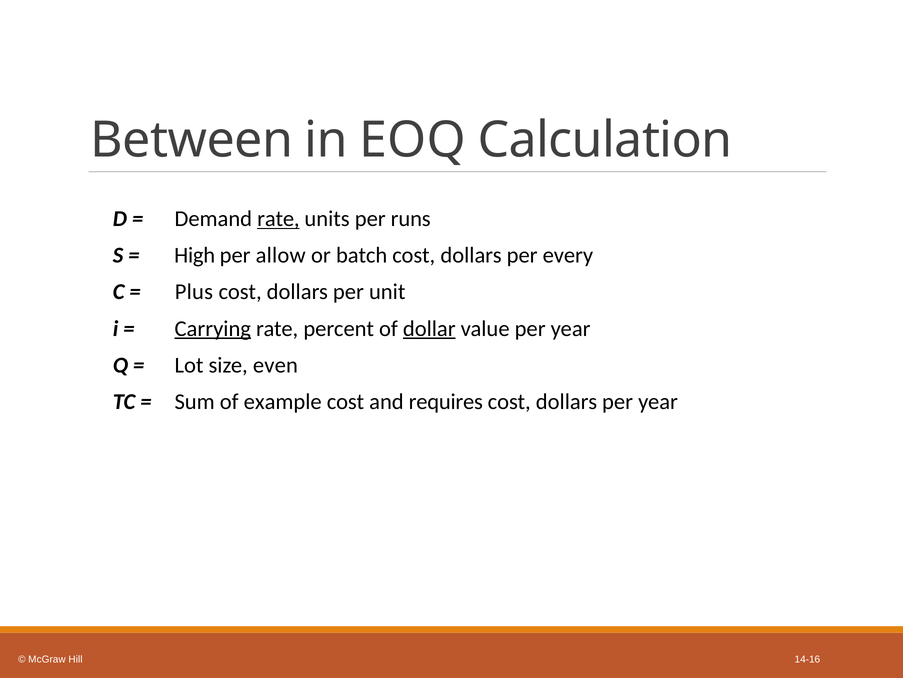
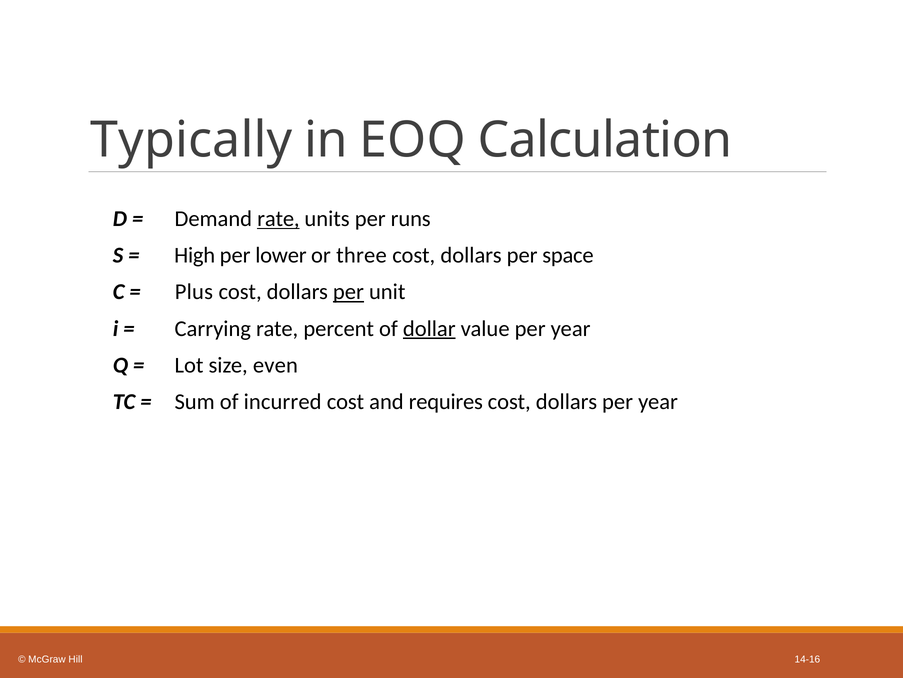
Between: Between -> Typically (191, 140)
allow: allow -> lower (281, 255)
batch: batch -> three (361, 255)
every: every -> space (568, 255)
per underline: none -> present (348, 292)
Carrying underline: present -> none (213, 328)
example: example -> incurred (283, 402)
